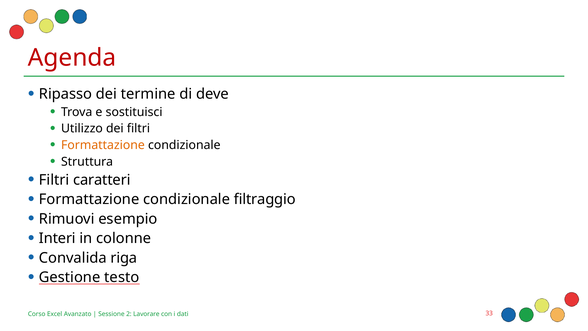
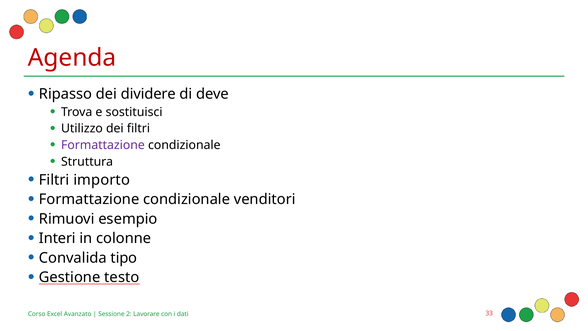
termine: termine -> dividere (148, 94)
Formattazione colour: orange -> purple (103, 145)
caratteri: caratteri -> importo (102, 180)
filtraggio: filtraggio -> venditori (265, 199)
riga: riga -> tipo (124, 258)
